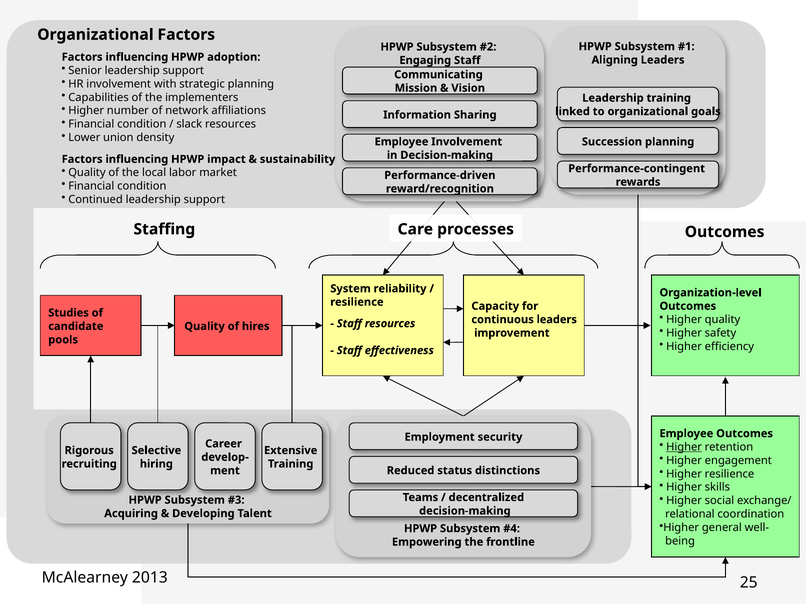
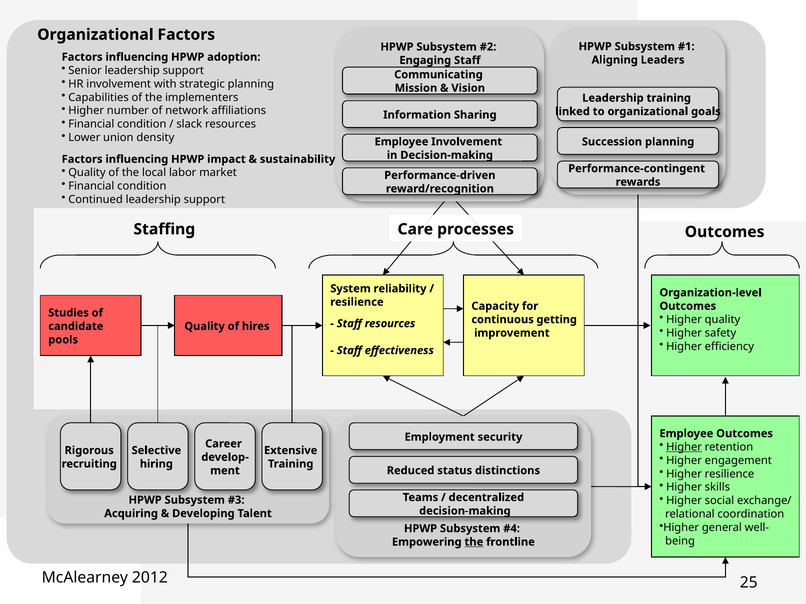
continuous leaders: leaders -> getting (557, 320)
the underline: none -> present (474, 542)
2013: 2013 -> 2012 (150, 578)
